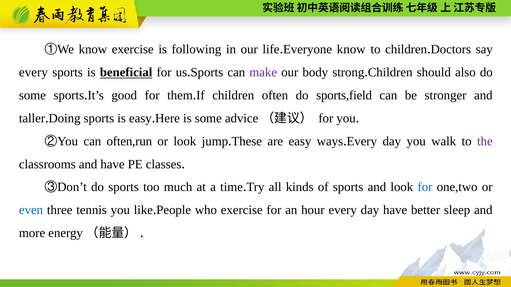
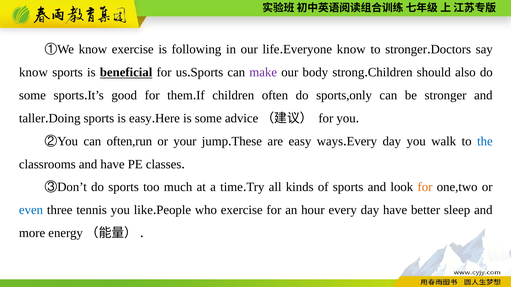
to children: children -> stronger (406, 49)
every: every -> know (33, 72)
sports,field: sports,field -> sports,only (344, 95)
or look: look -> your (185, 141)
the colour: purple -> blue (485, 141)
for colour: blue -> orange (425, 187)
